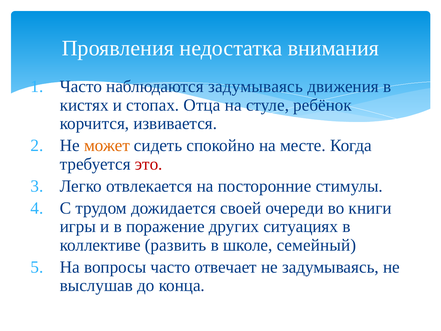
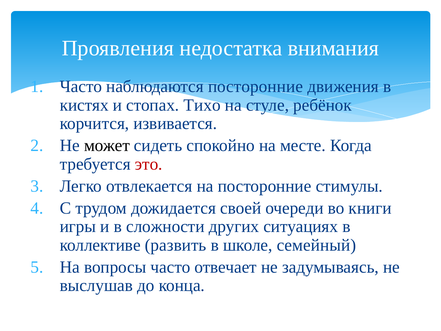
наблюдаются задумываясь: задумываясь -> посторонние (256, 86)
Отца: Отца -> Тихо (202, 105)
может colour: orange -> black (107, 145)
поражение: поражение -> сложности (165, 226)
